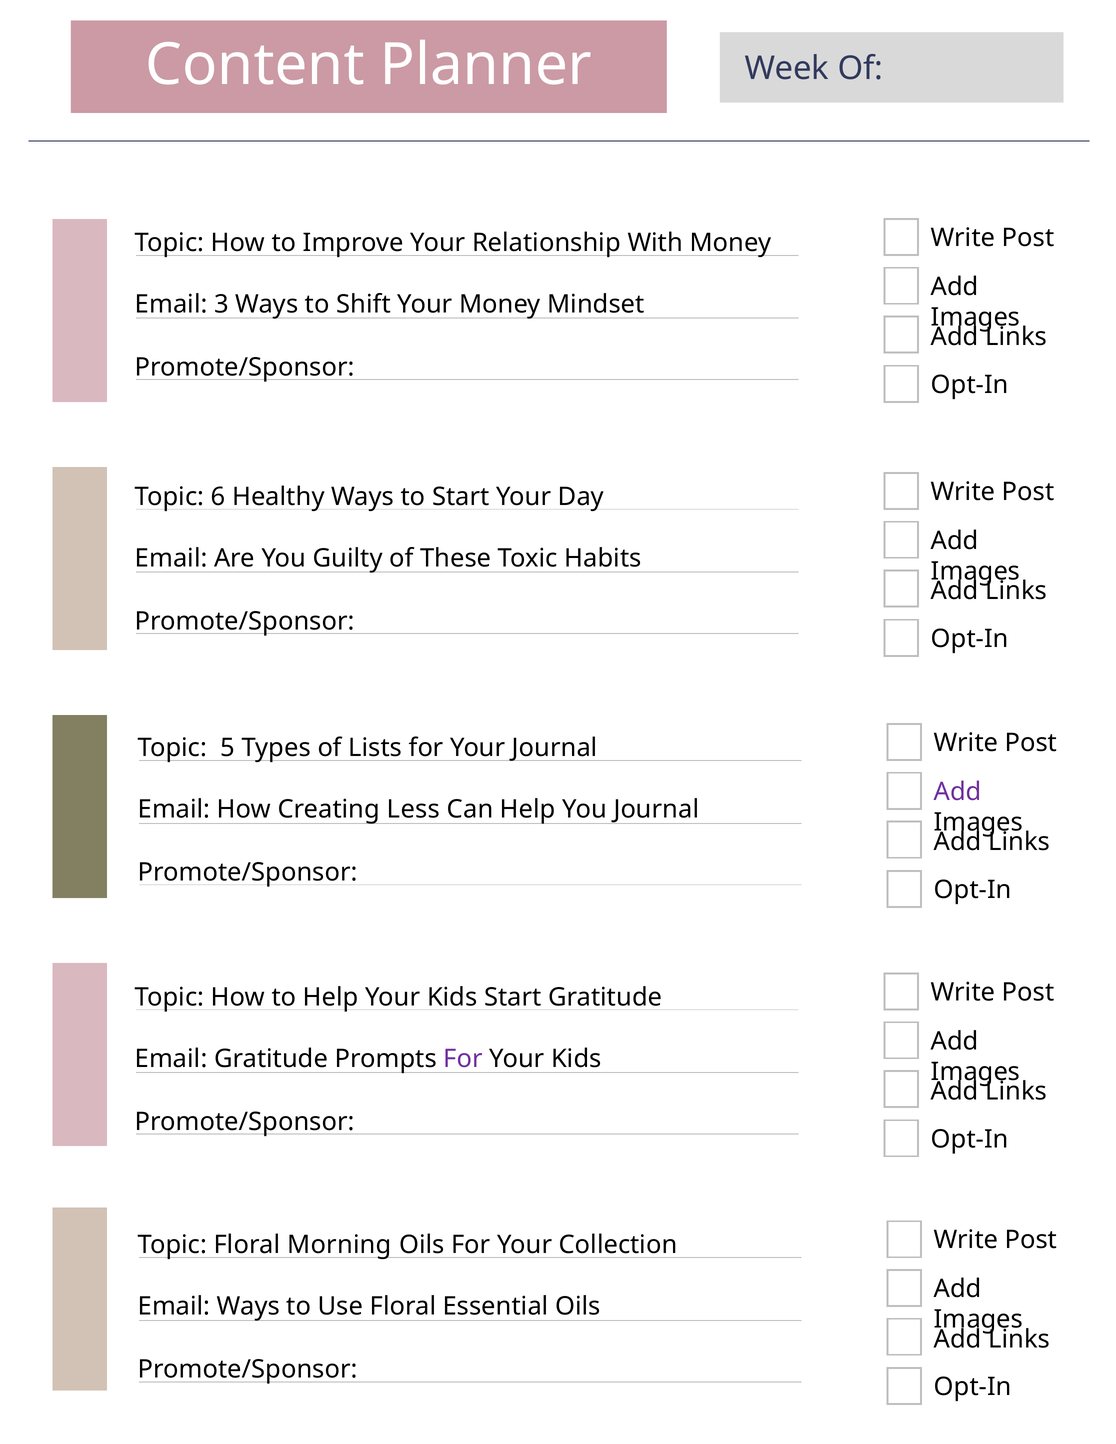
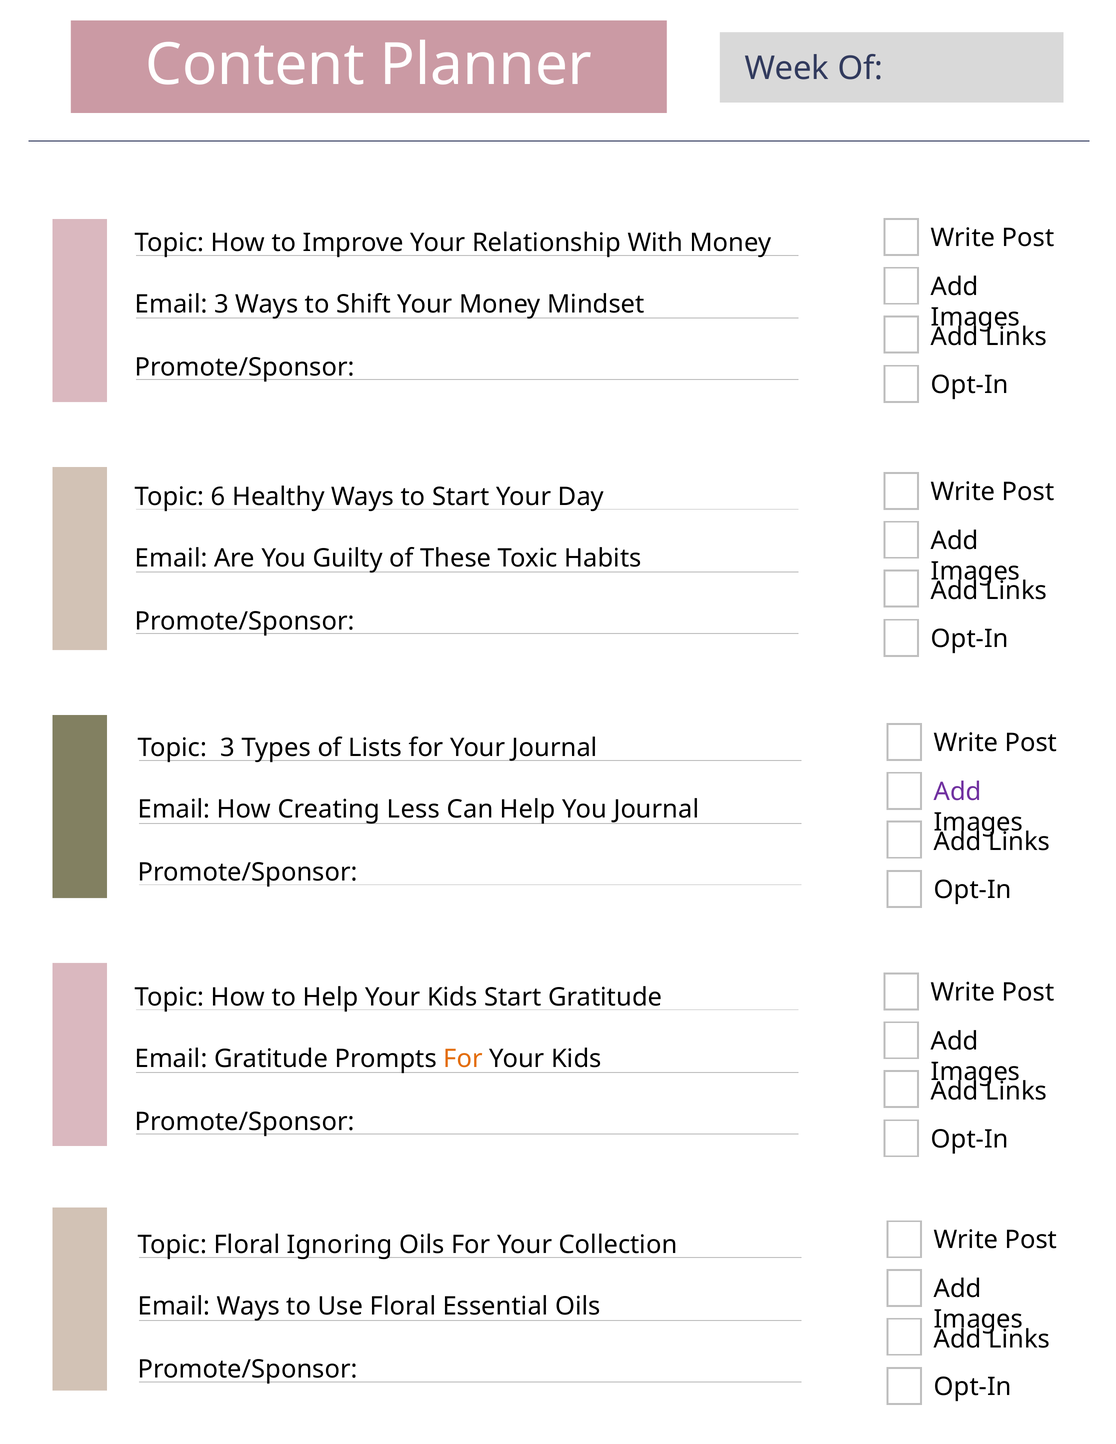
Topic 5: 5 -> 3 (228, 748)
For colour: purple -> orange (463, 1059)
Morning: Morning -> Ignoring (339, 1245)
